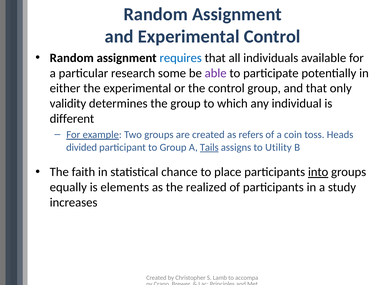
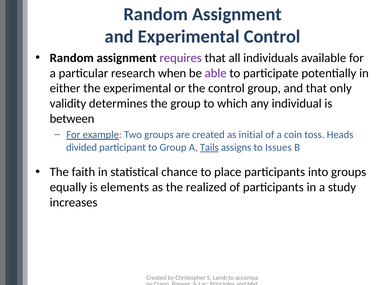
requires colour: blue -> purple (181, 58)
some: some -> when (172, 73)
different: different -> between (72, 119)
refers: refers -> initial (251, 135)
Utility: Utility -> Issues (278, 147)
into underline: present -> none (318, 172)
